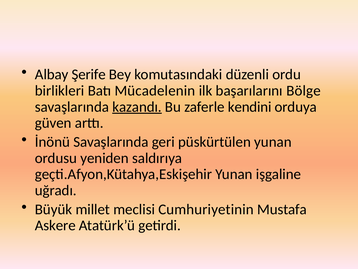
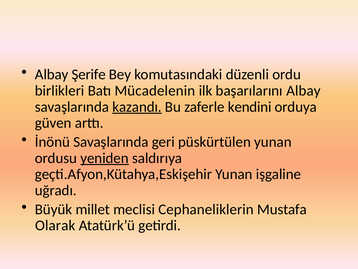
başarılarını Bölge: Bölge -> Albay (304, 91)
yeniden underline: none -> present (105, 158)
Cumhuriyetinin: Cumhuriyetinin -> Cephaneliklerin (206, 209)
Askere: Askere -> Olarak (55, 225)
